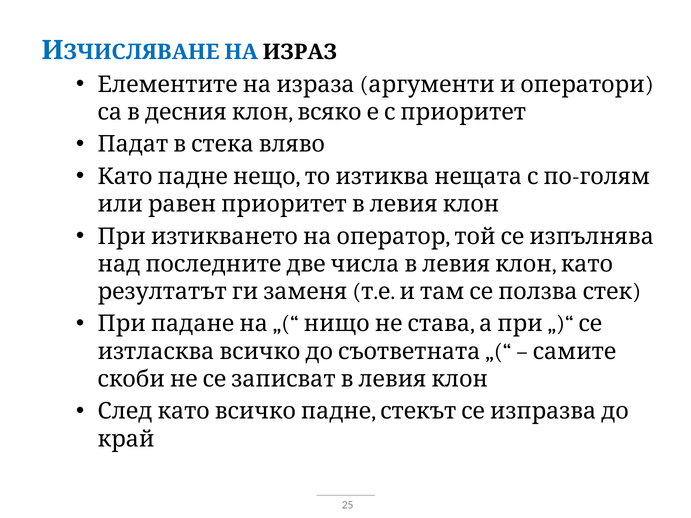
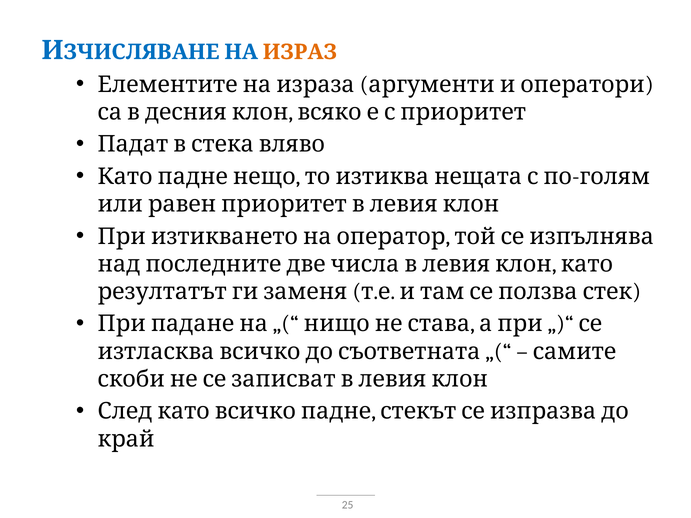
ИЗРАЗ colour: black -> orange (300, 52)
